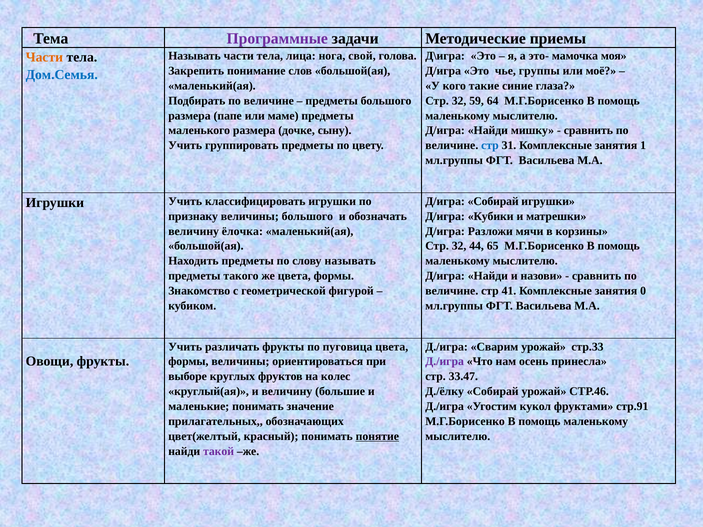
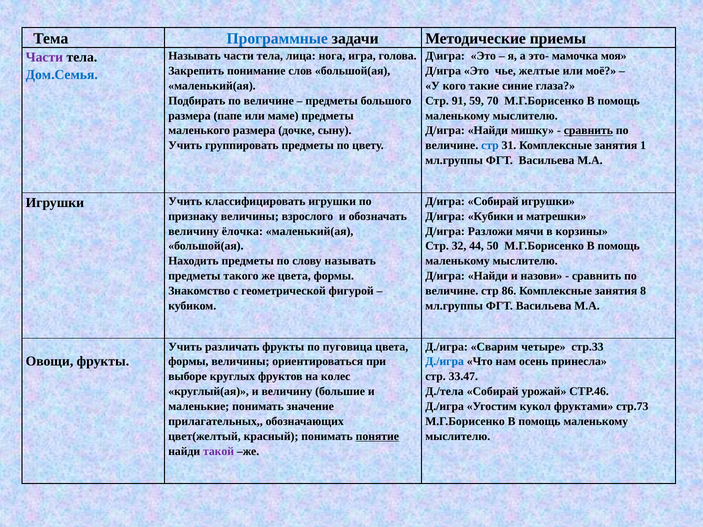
Программные colour: purple -> blue (277, 39)
свой: свой -> игра (362, 56)
Части colour: orange -> purple (44, 57)
группы: группы -> желтые (539, 71)
32: 32 -> 91 (459, 101)
64: 64 -> 70 (493, 101)
сравнить underline: none -> present (588, 131)
величины большого: большого -> взрослого (307, 216)
65: 65 -> 50 (493, 246)
41: 41 -> 86 (509, 291)
0: 0 -> 8 (643, 291)
Сварим урожай: урожай -> четыре (543, 347)
Д./игра colour: purple -> blue (445, 362)
Д./ёлку: Д./ёлку -> Д./тела (445, 392)
стр.91: стр.91 -> стр.73 (632, 407)
